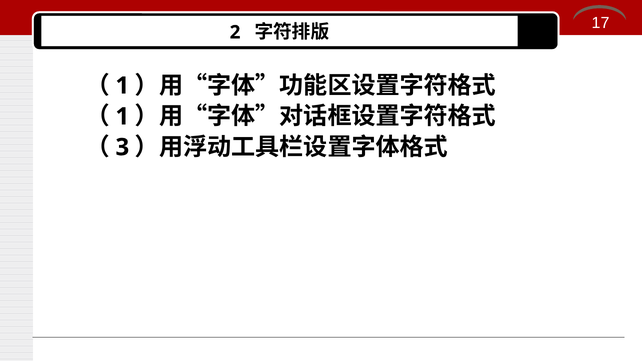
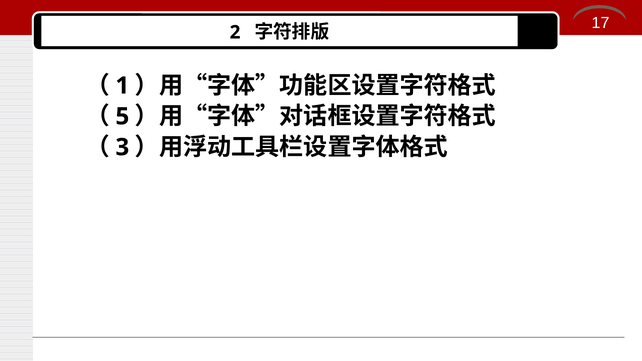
1: 1 -> 5 (122, 116)
